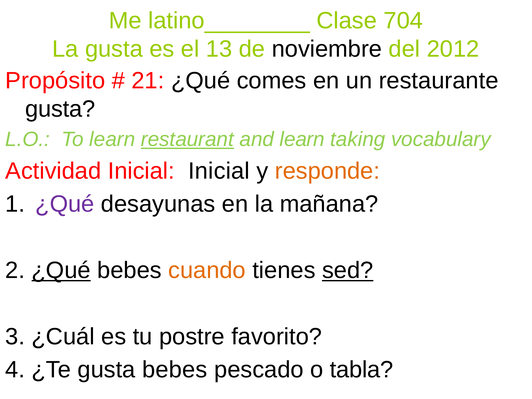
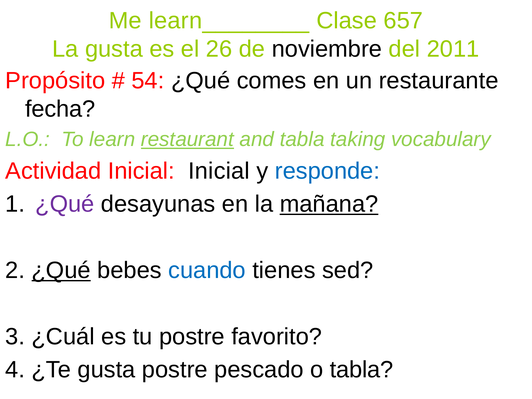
latino________: latino________ -> learn________ (229, 21)
704: 704 -> 657 (403, 21)
13: 13 -> 26 (219, 49)
2012: 2012 -> 2011 (453, 49)
21: 21 -> 54 (148, 81)
gusta: gusta -> fecha (60, 109)
and learn: learn -> tabla (302, 139)
responde colour: orange -> blue (327, 171)
mañana underline: none -> present (329, 204)
cuando colour: orange -> blue (207, 270)
sed underline: present -> none (348, 270)
gusta bebes: bebes -> postre (175, 370)
